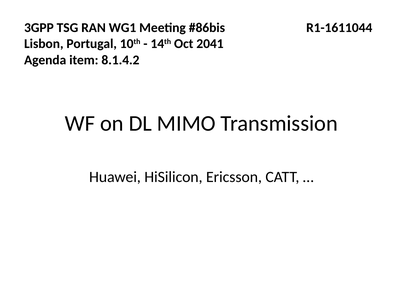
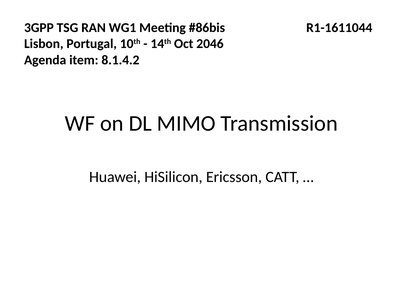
2041: 2041 -> 2046 (210, 44)
